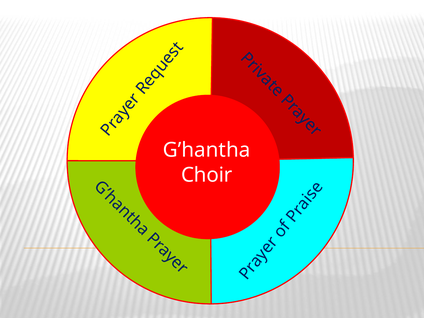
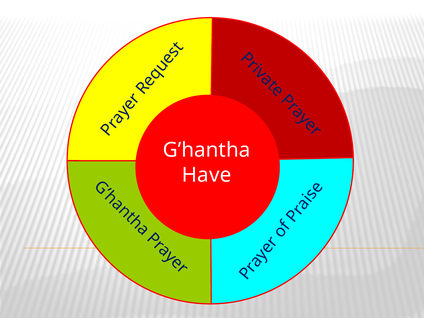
Choir: Choir -> Have (207, 175)
